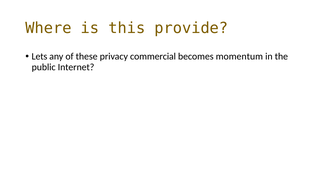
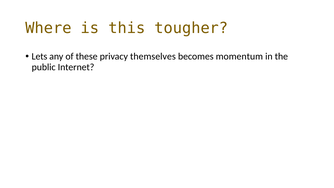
provide: provide -> tougher (191, 28)
commercial: commercial -> themselves (153, 56)
